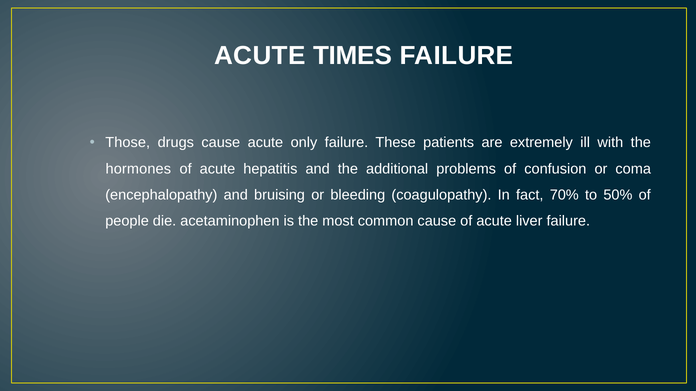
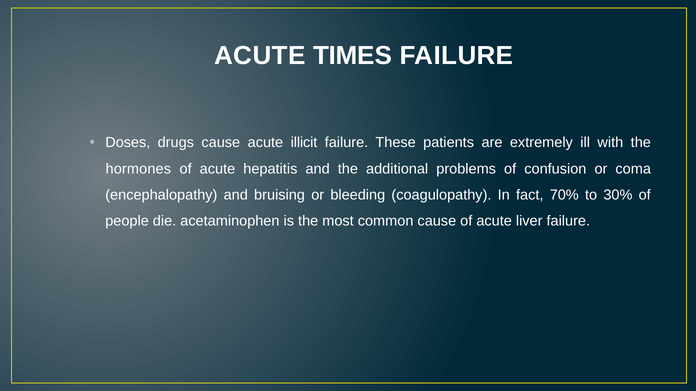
Those: Those -> Doses (128, 143)
only: only -> illicit (304, 143)
50%: 50% -> 30% (618, 195)
